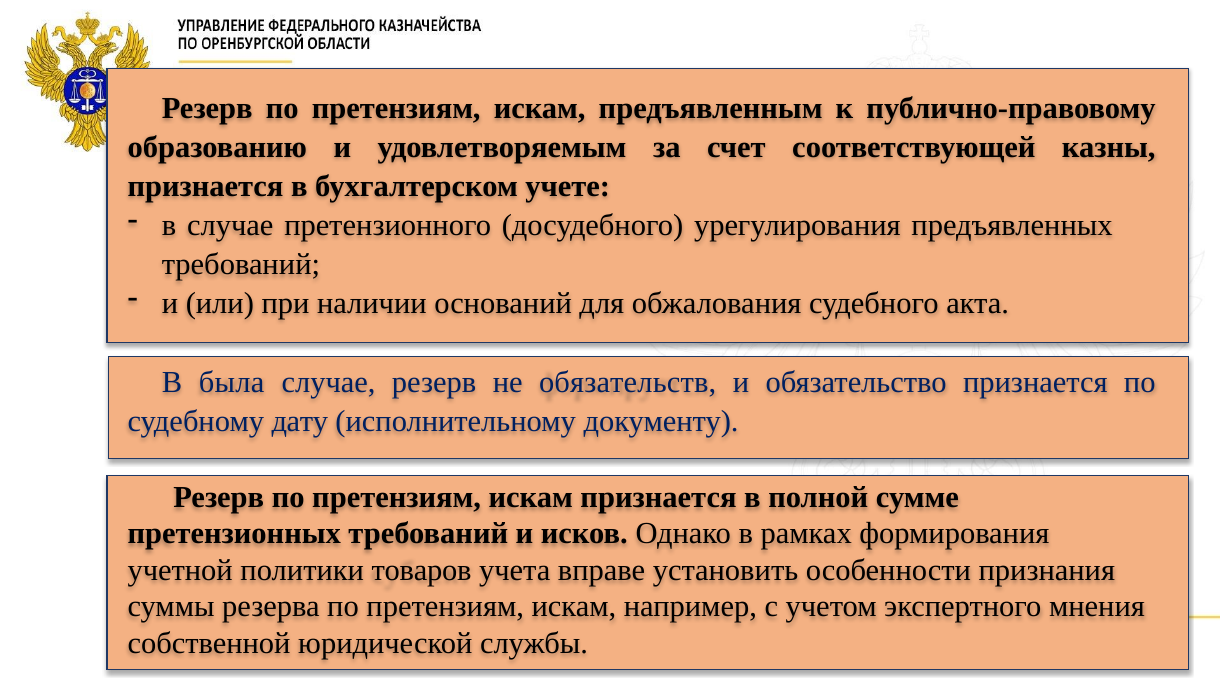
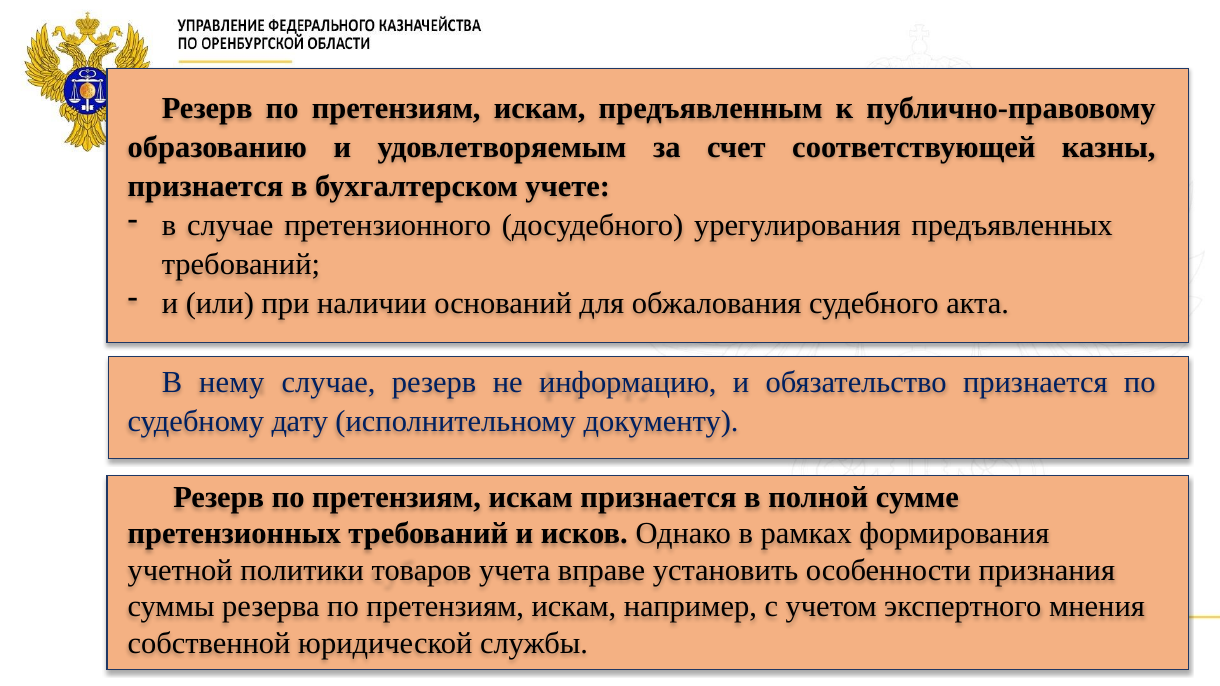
была: была -> нему (232, 382)
обязательств: обязательств -> информацию (628, 382)
